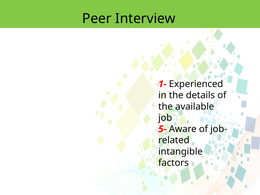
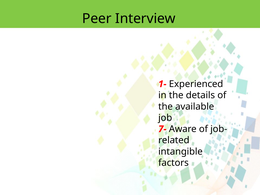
5-: 5- -> 7- (162, 129)
